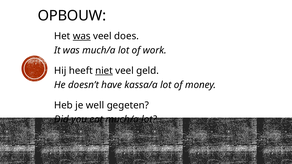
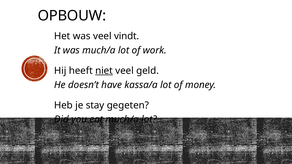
was underline: present -> none (82, 36)
does: does -> vindt (127, 36)
well: well -> stay (95, 105)
